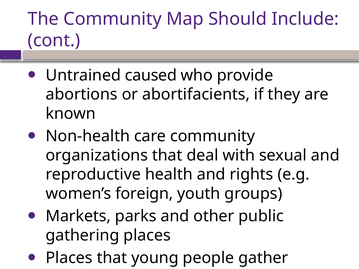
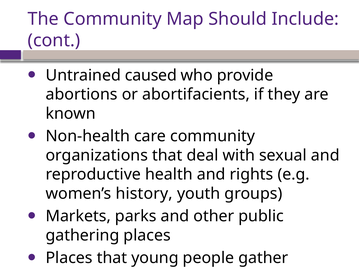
foreign: foreign -> history (144, 194)
